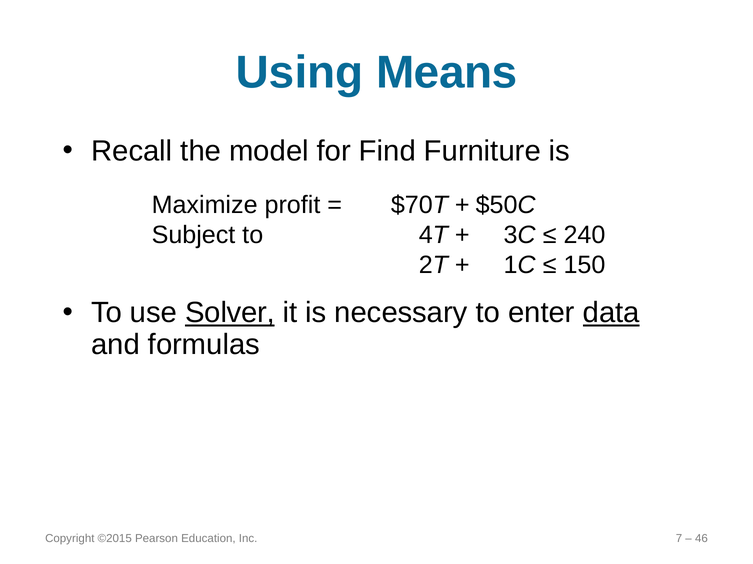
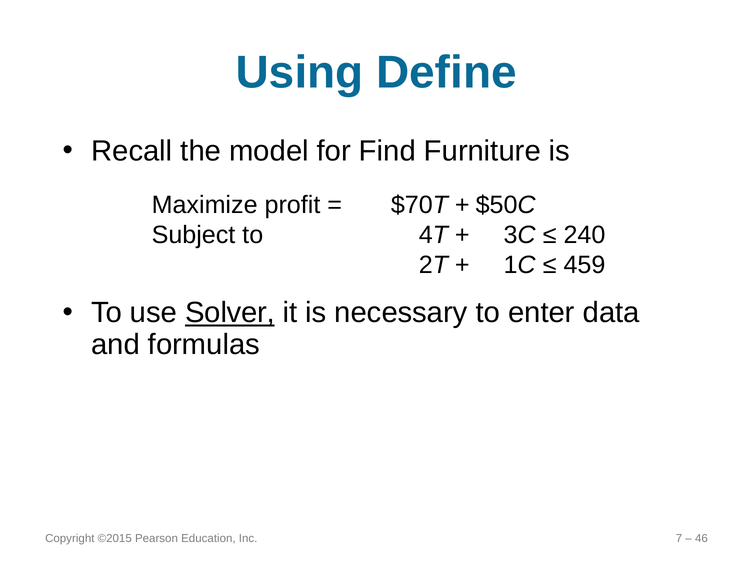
Means: Means -> Define (446, 73)
150: 150 -> 459 (584, 265)
data underline: present -> none (611, 313)
